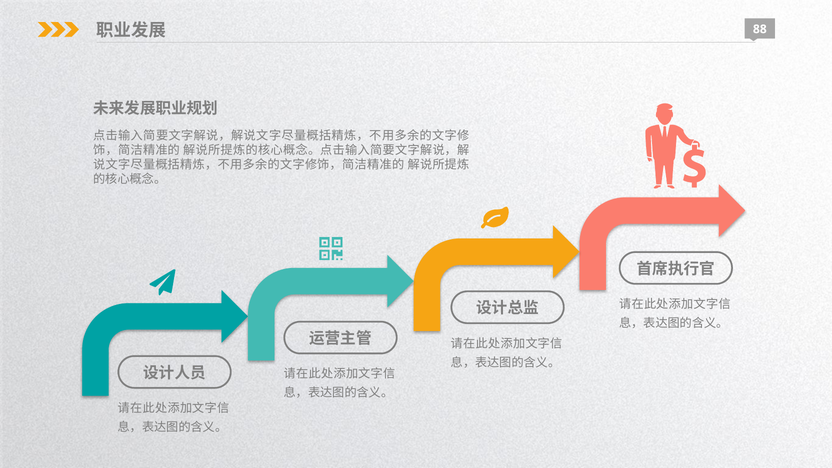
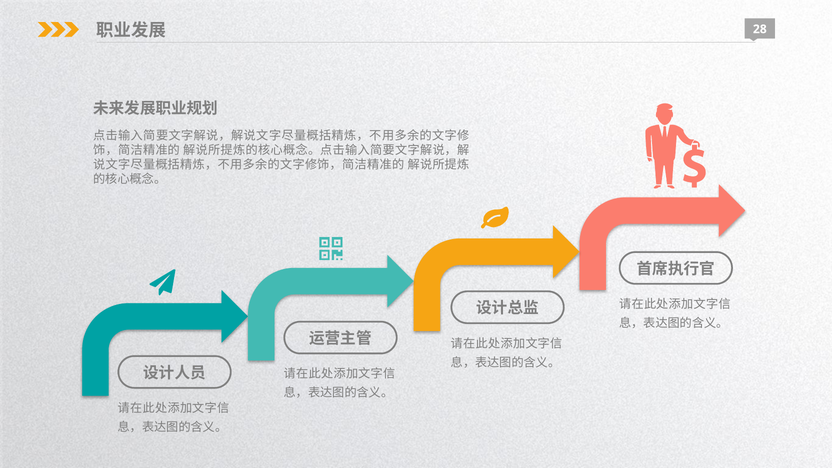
88: 88 -> 28 (760, 29)
